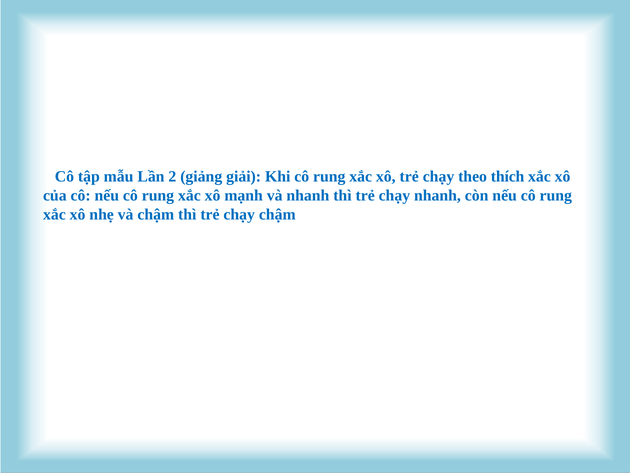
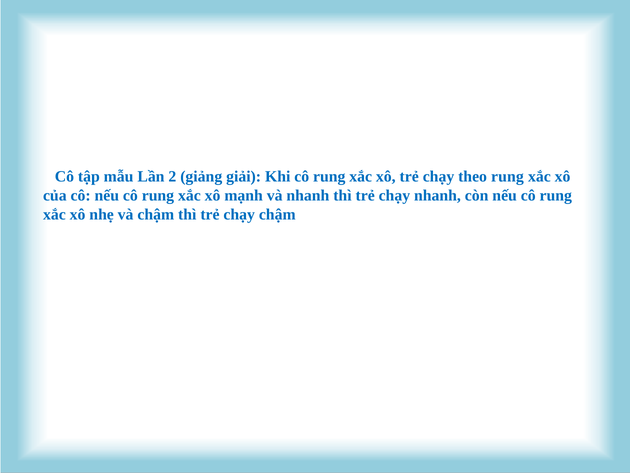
theo thích: thích -> rung (507, 176)
